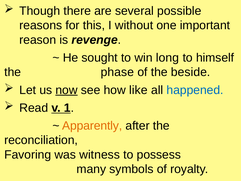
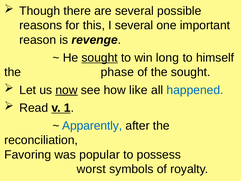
I without: without -> several (134, 25)
sought underline: none -> present (100, 58)
the beside: beside -> sought (191, 72)
Apparently colour: orange -> blue (92, 126)
witness: witness -> popular (100, 154)
many: many -> worst (91, 169)
